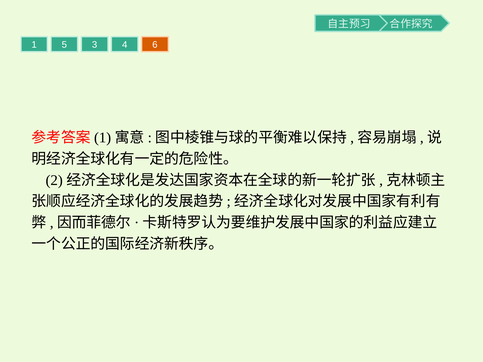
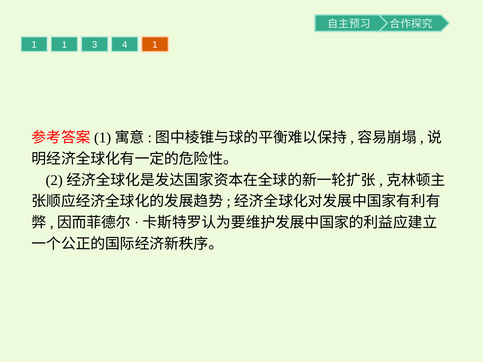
1 5: 5 -> 1 (64, 45)
4 6: 6 -> 1 (155, 45)
